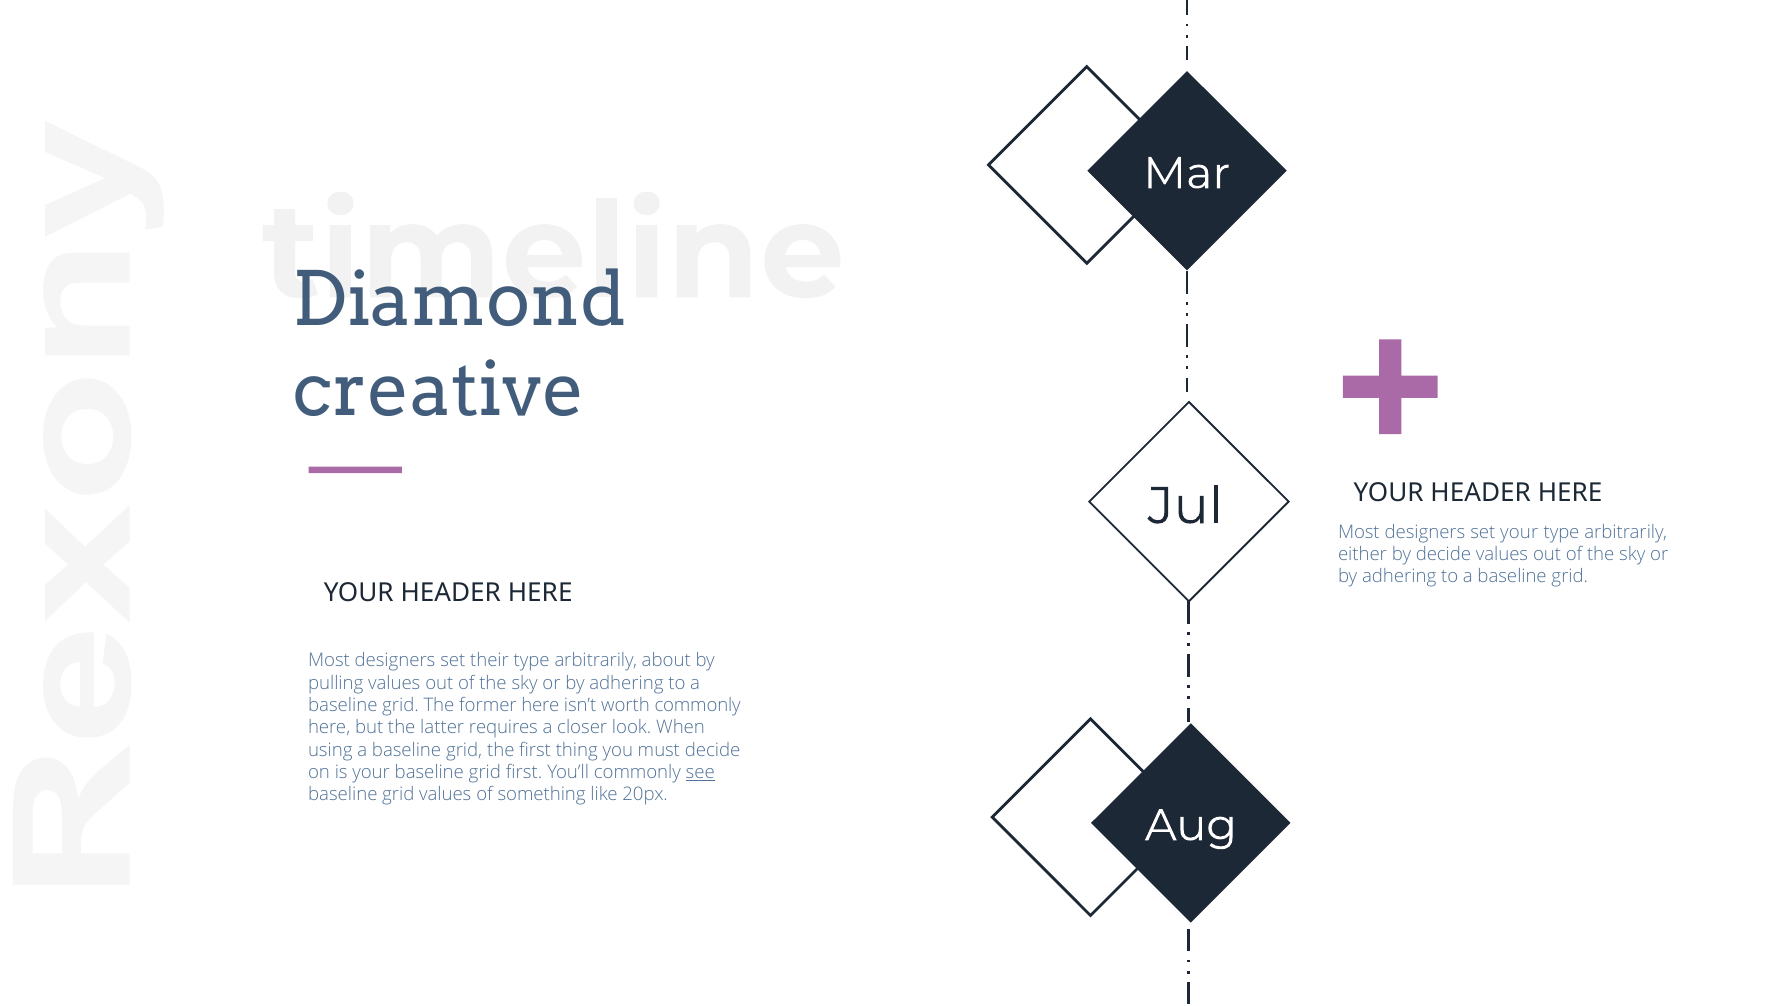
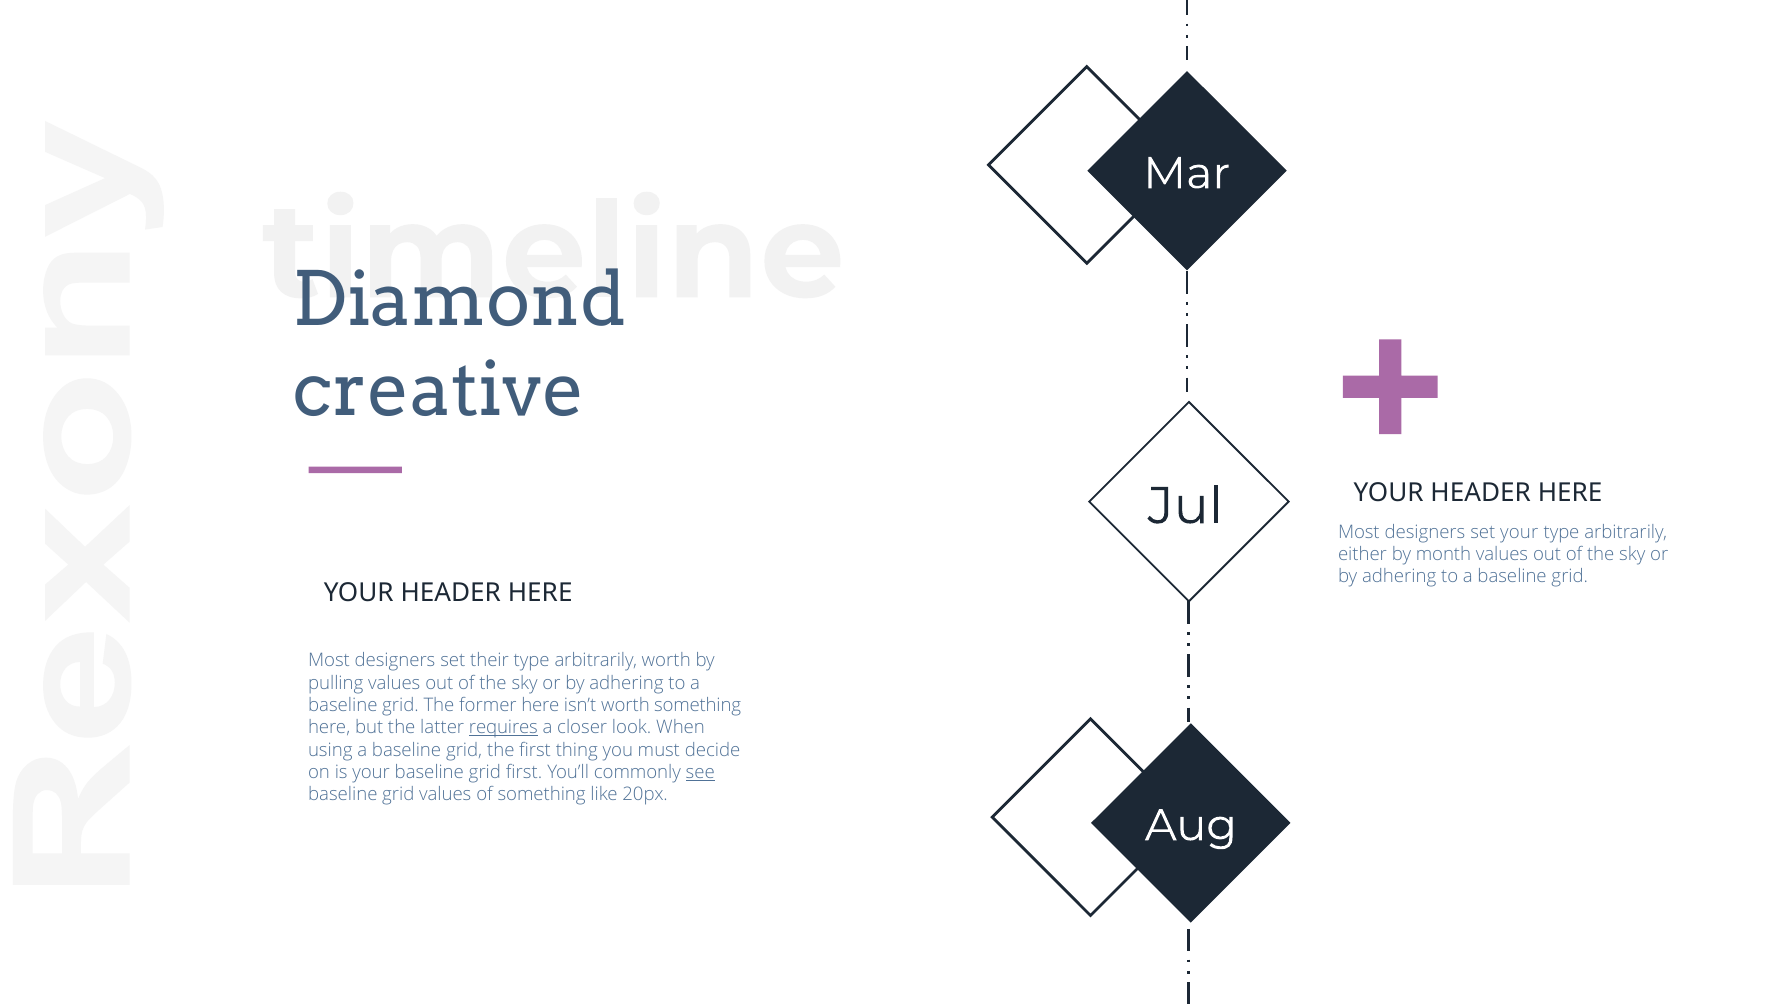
by decide: decide -> month (1443, 555)
arbitrarily about: about -> worth (666, 661)
worth commonly: commonly -> something (698, 705)
requires underline: none -> present (503, 728)
